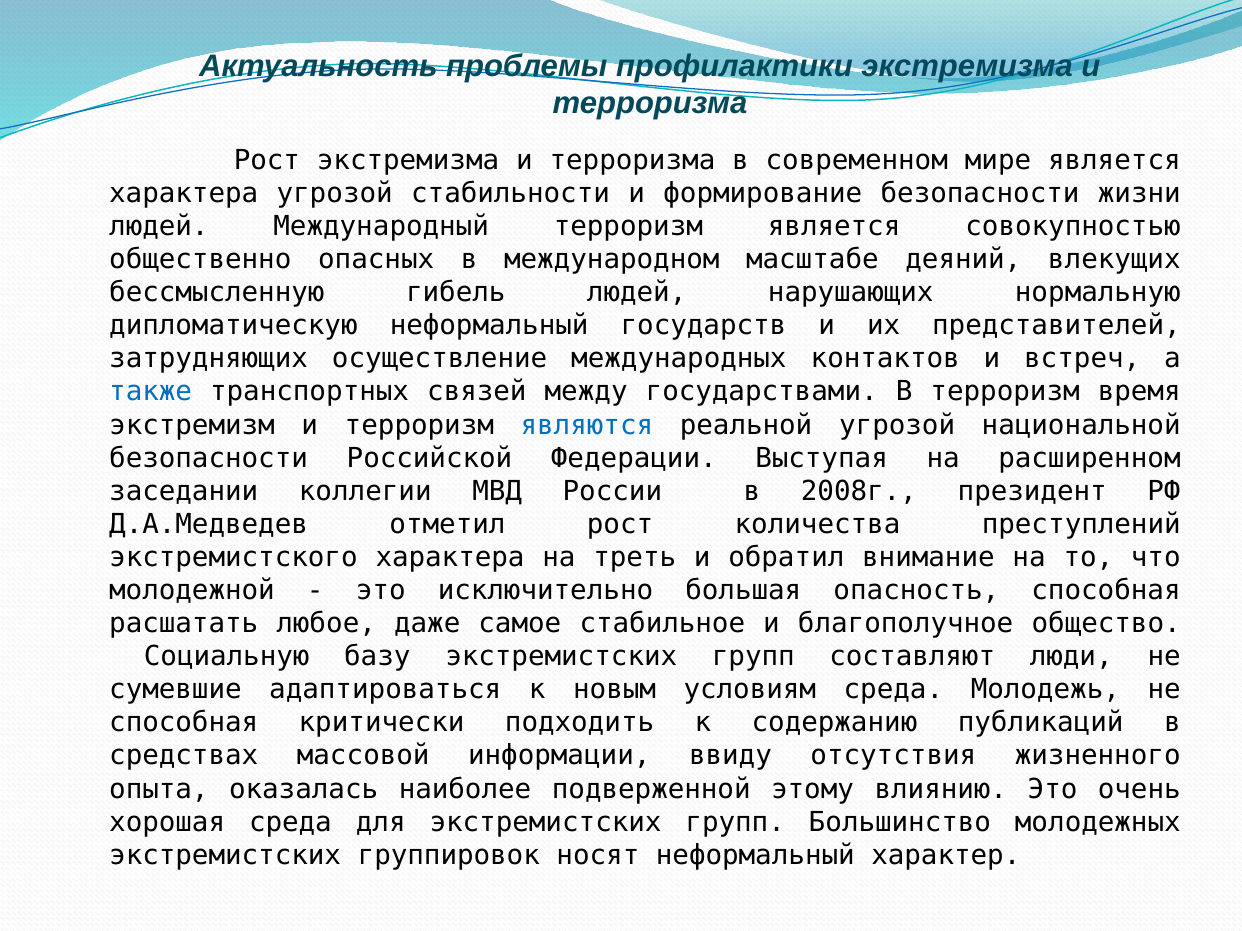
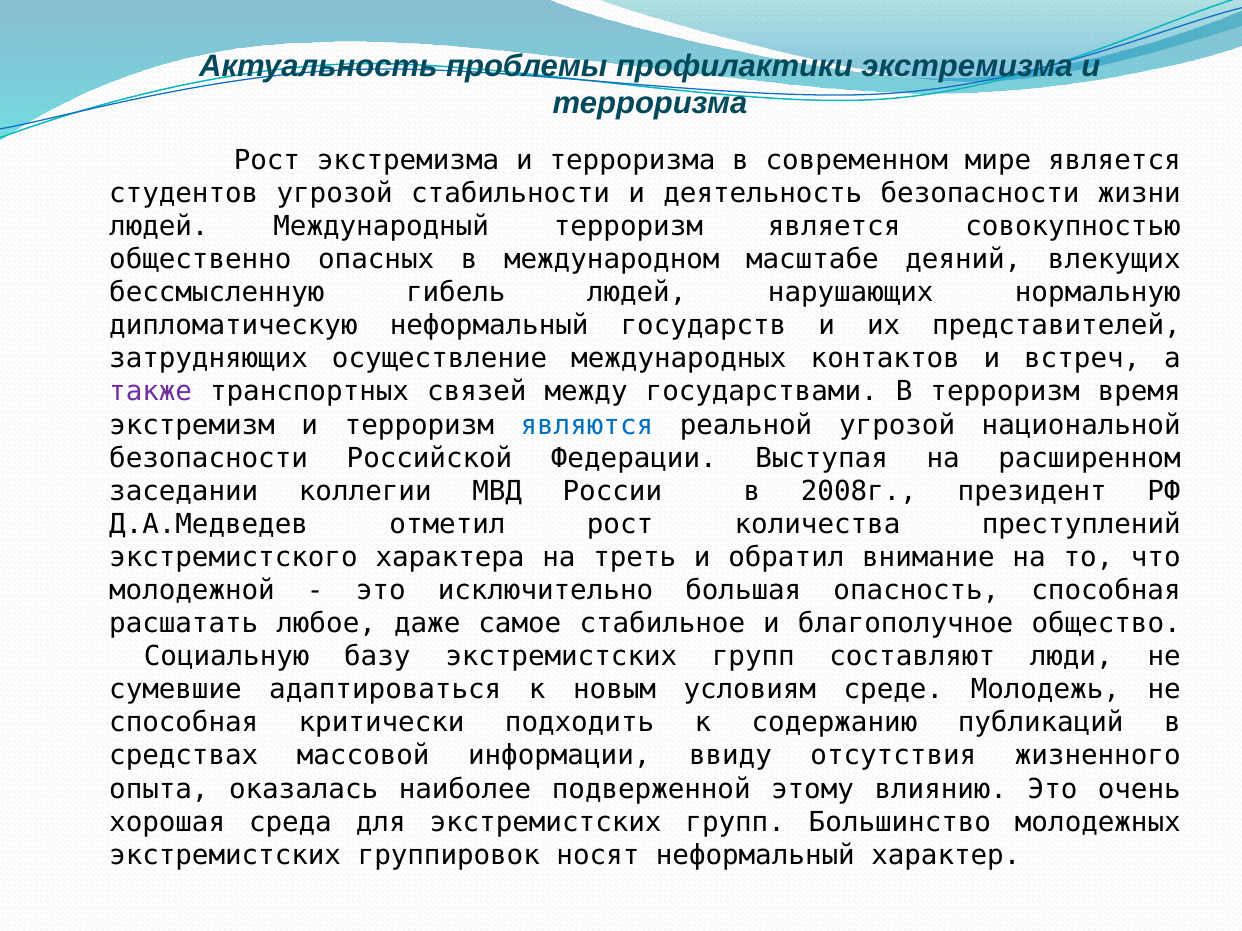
характера: характера -> студентов (184, 193)
формирование: формирование -> деятельность (763, 193)
также colour: blue -> purple (151, 392)
условиям среда: среда -> среде (893, 690)
